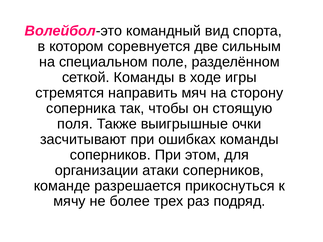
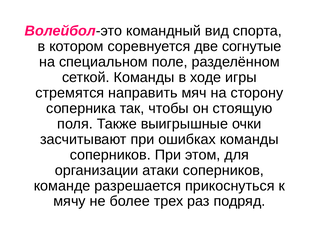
сильным: сильным -> согнутые (252, 46)
